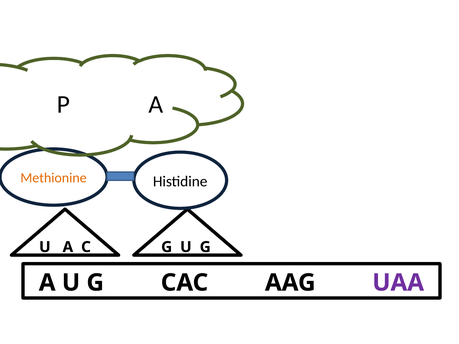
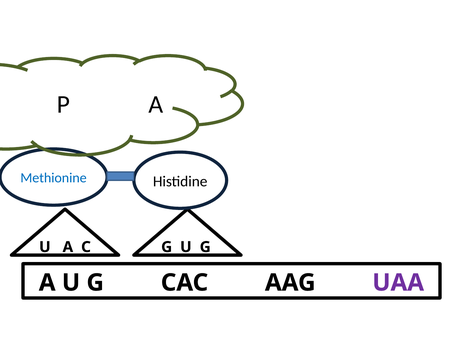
Methionine colour: orange -> blue (54, 178)
